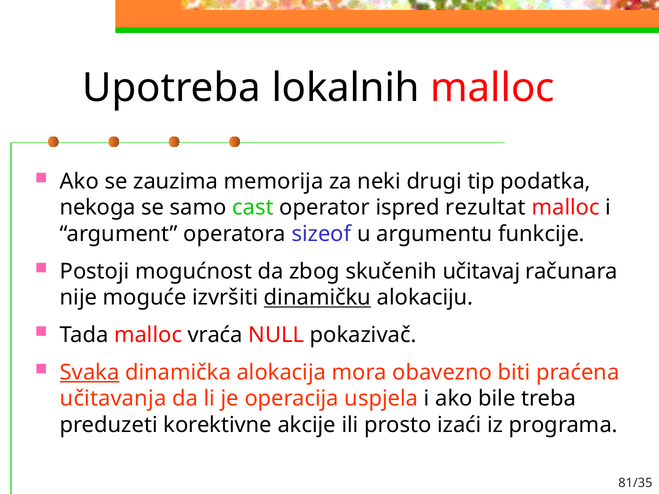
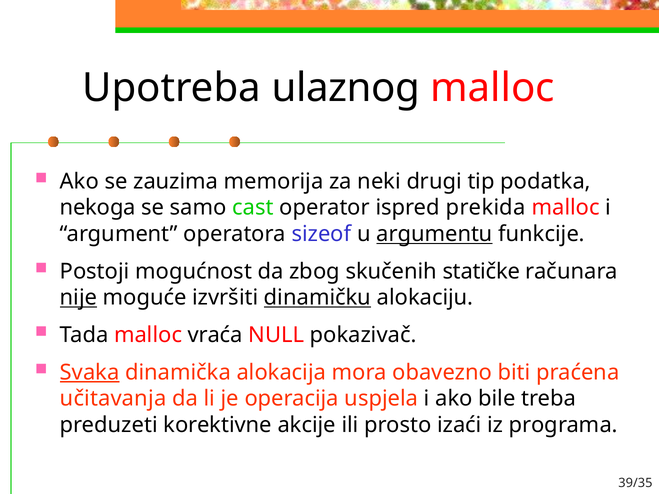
lokalnih: lokalnih -> ulaznog (346, 88)
rezultat: rezultat -> prekida (486, 208)
argumentu underline: none -> present (434, 234)
učitavaj: učitavaj -> statičke (481, 271)
nije underline: none -> present (78, 298)
81/35: 81/35 -> 39/35 (635, 483)
